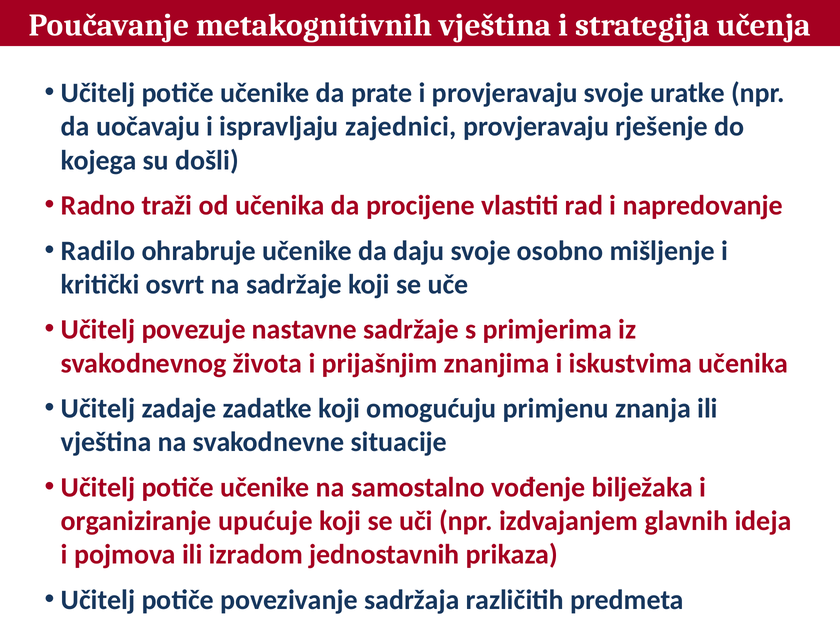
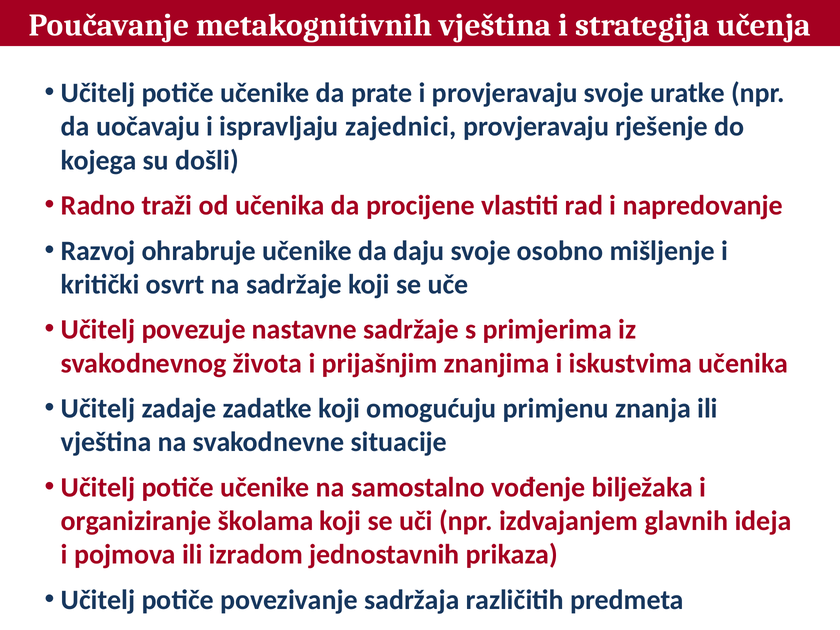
Radilo: Radilo -> Razvoj (98, 251)
upućuje: upućuje -> školama (266, 521)
